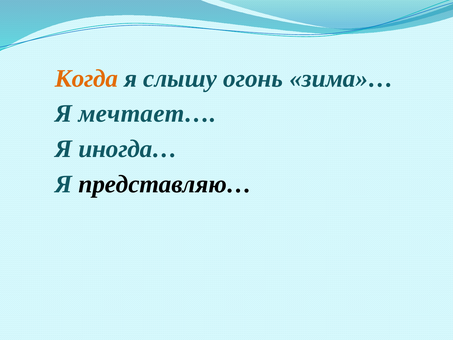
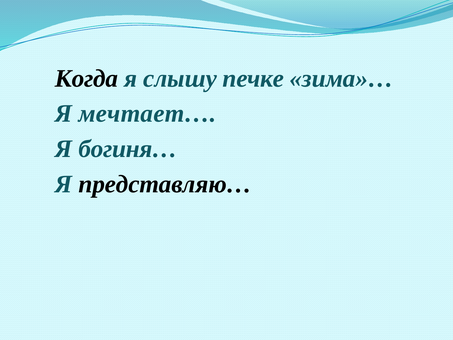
Когда colour: orange -> black (86, 78)
огонь: огонь -> печке (253, 78)
иногда…: иногда… -> богиня… (128, 149)
